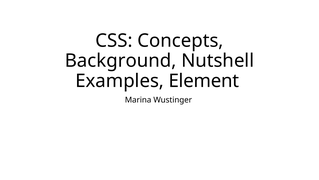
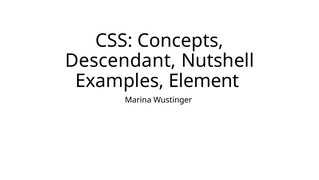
Background: Background -> Descendant (121, 61)
